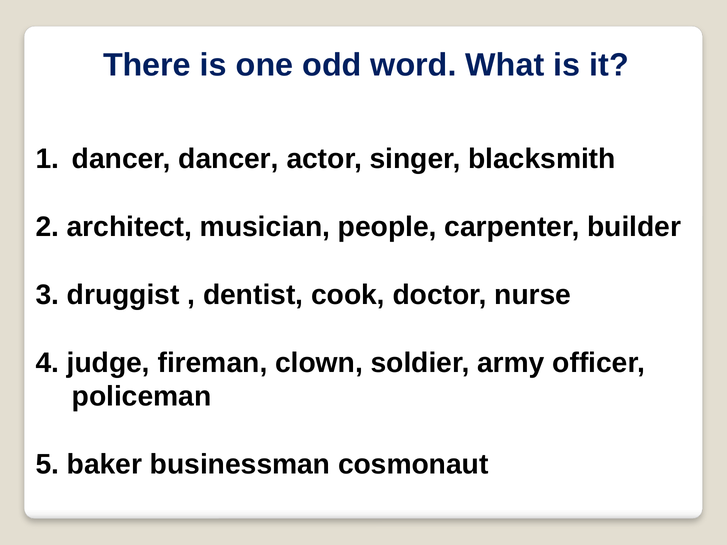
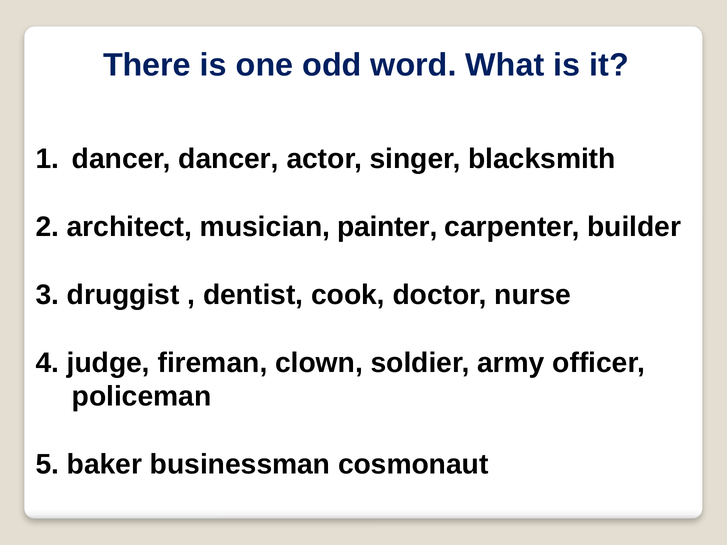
people: people -> painter (387, 227)
